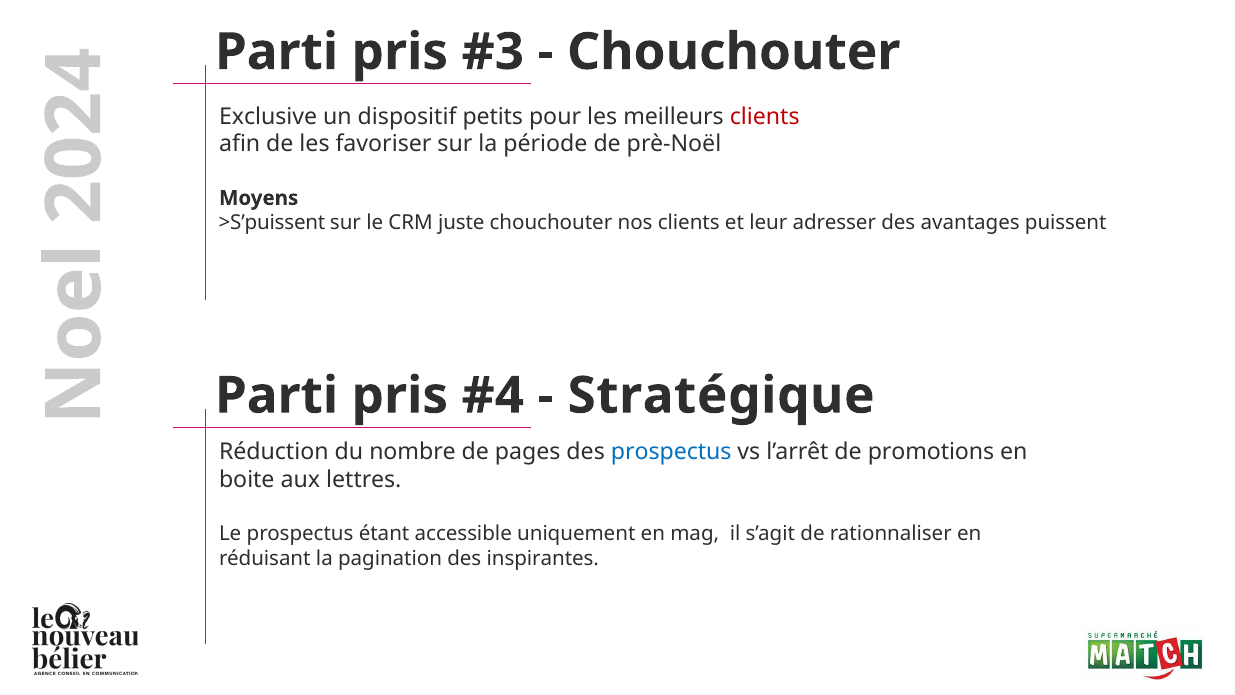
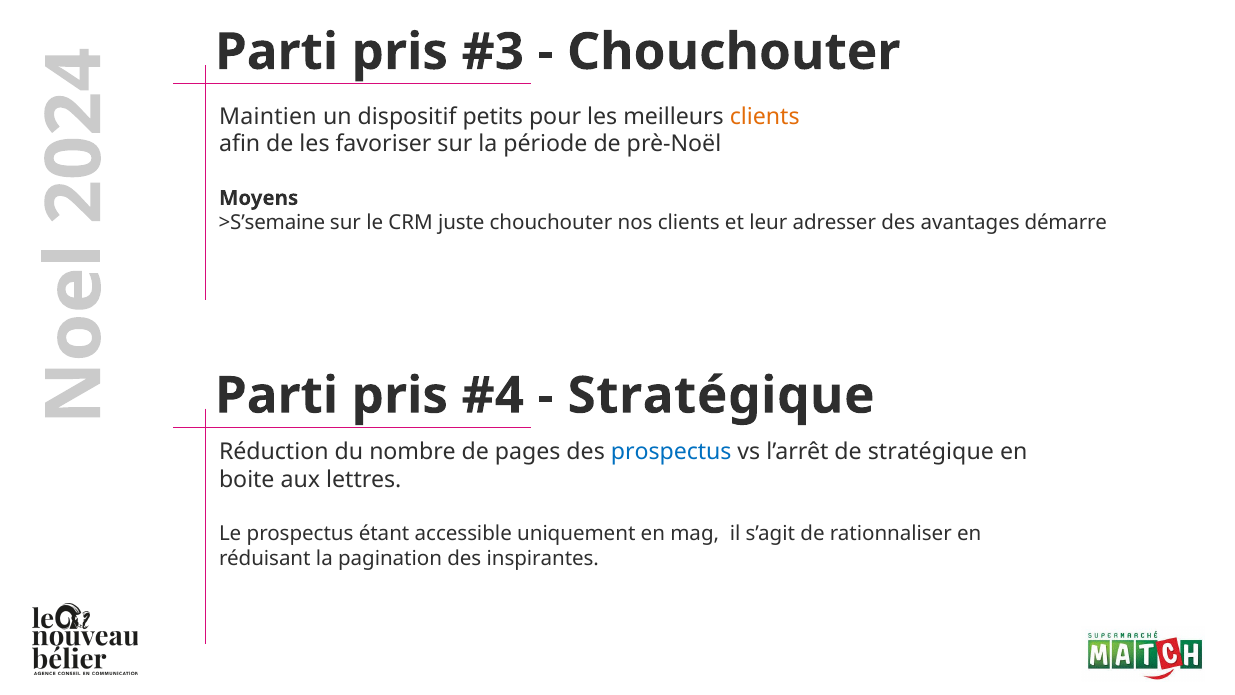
Exclusive: Exclusive -> Maintien (268, 116)
clients colour: red -> orange (765, 116)
>S’puissent: >S’puissent -> >S’semaine (272, 223)
puissent: puissent -> démarre (1066, 223)
de promotions: promotions -> stratégique (931, 452)
